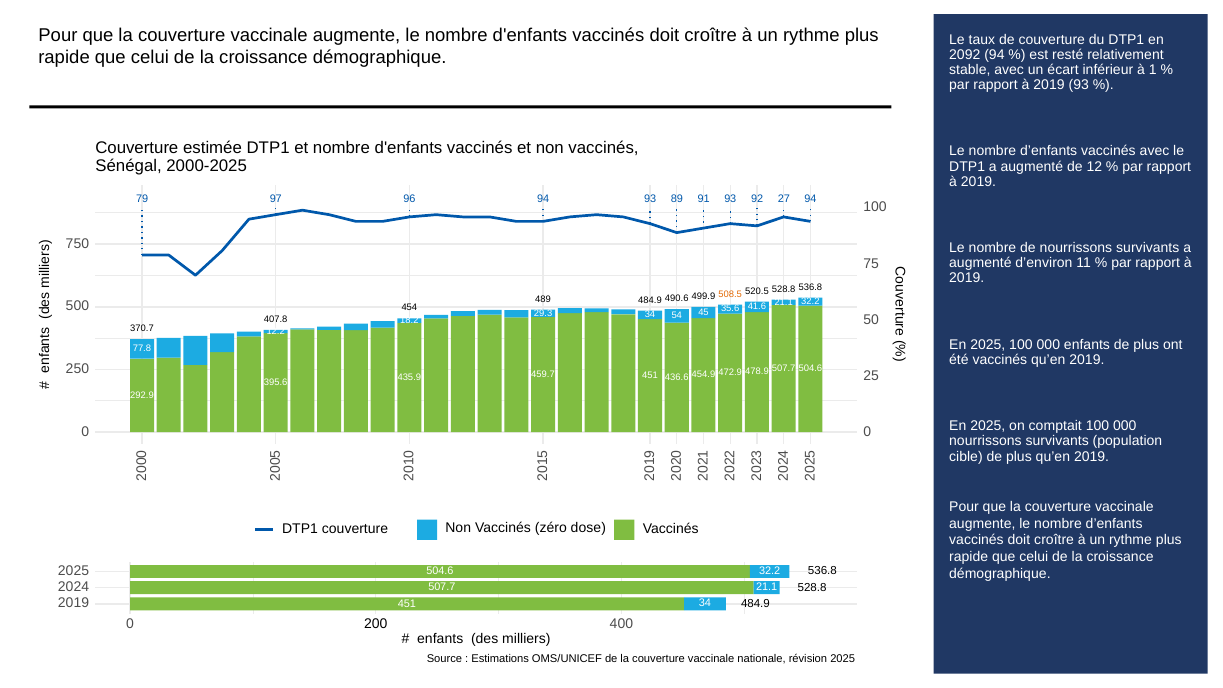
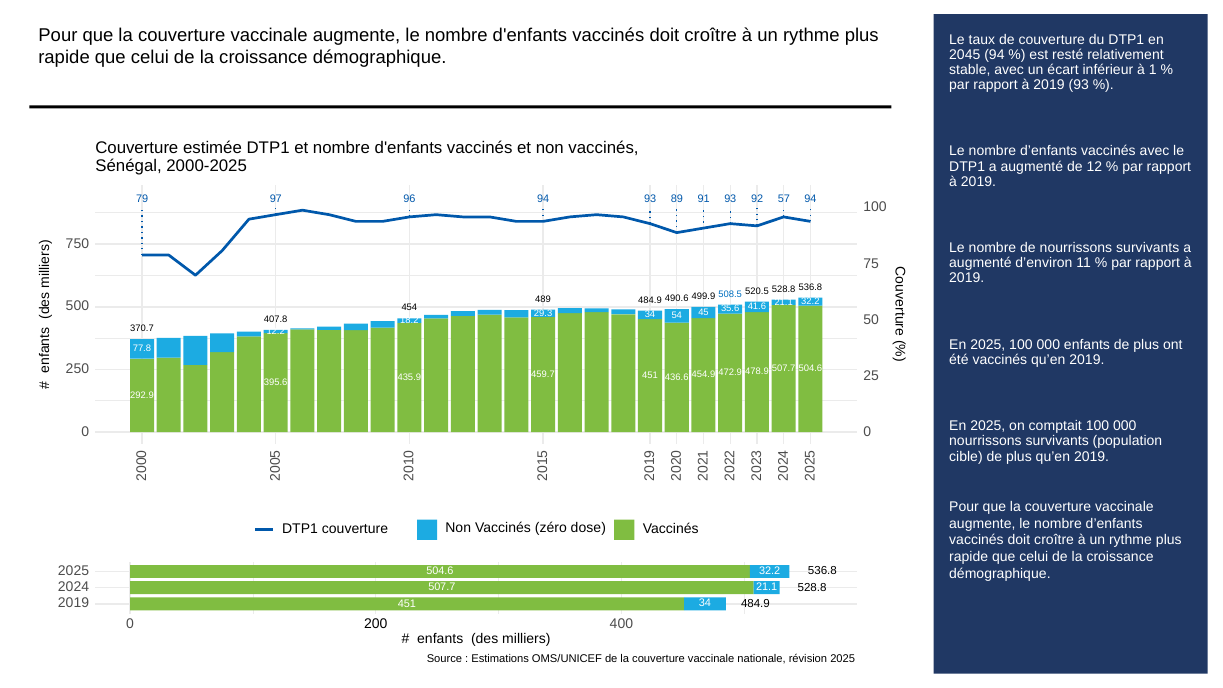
2092: 2092 -> 2045 (965, 55)
27: 27 -> 57 (784, 199)
508.5 colour: orange -> blue (730, 294)
